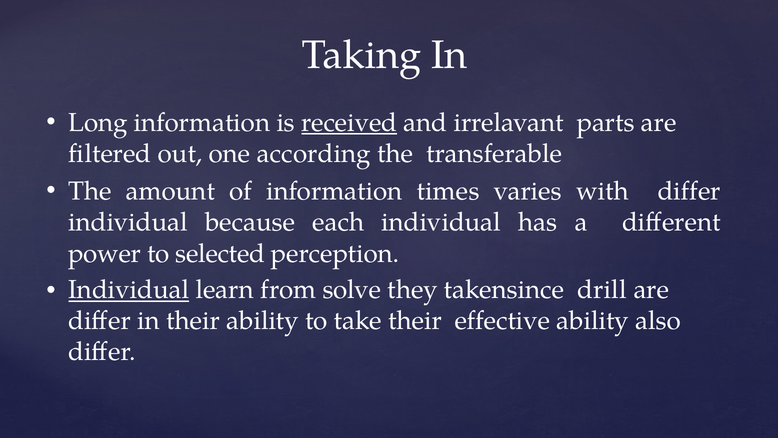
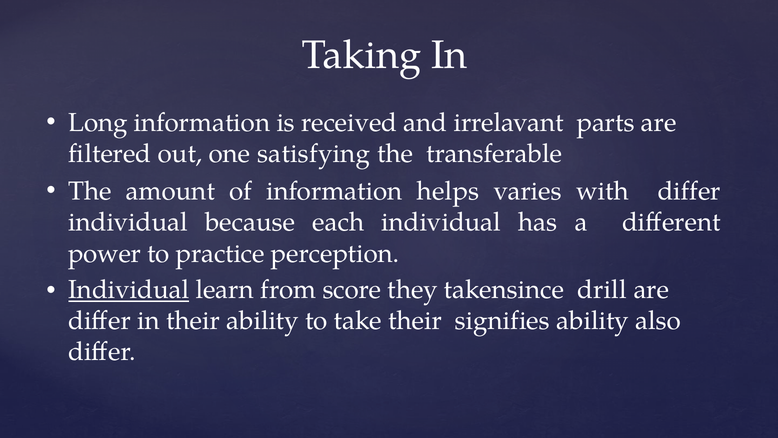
received underline: present -> none (349, 122)
according: according -> satisfying (314, 154)
times: times -> helps (448, 191)
selected: selected -> practice (220, 253)
solve: solve -> score (352, 290)
effective: effective -> signifies (502, 320)
